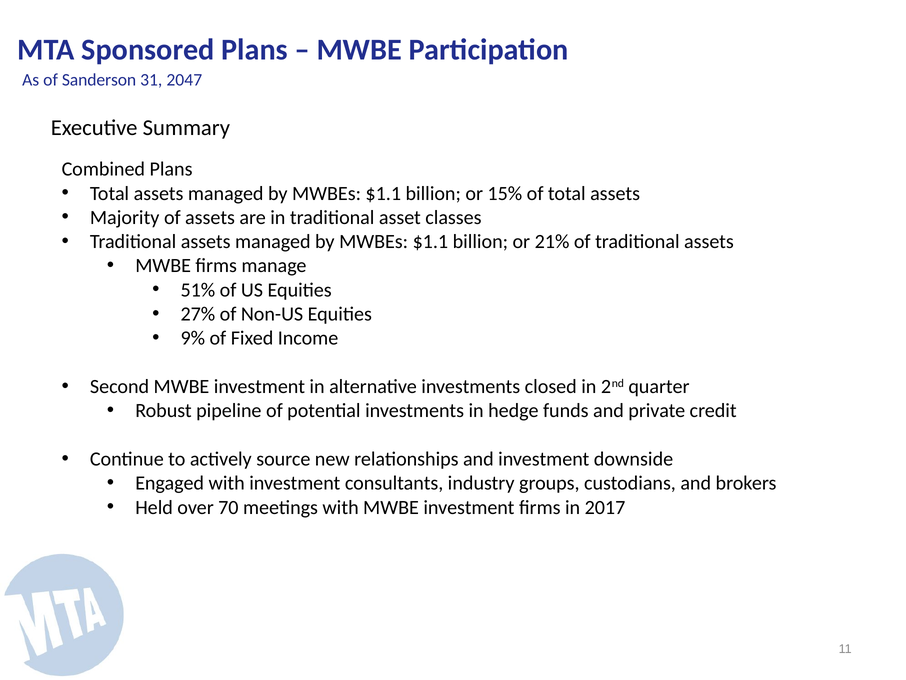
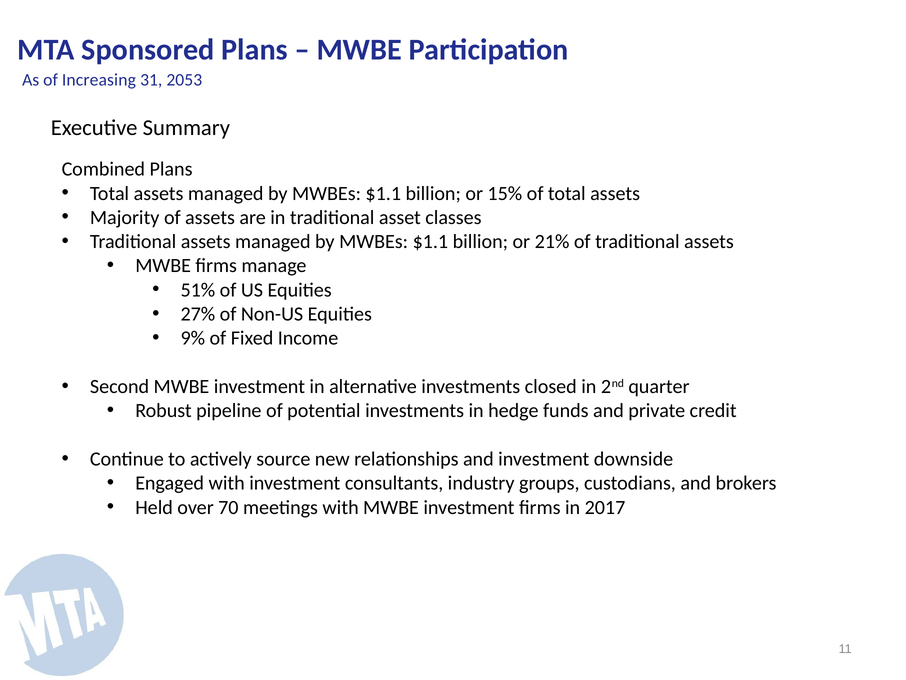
Sanderson: Sanderson -> Increasing (99, 80)
2047: 2047 -> 2053 (184, 80)
